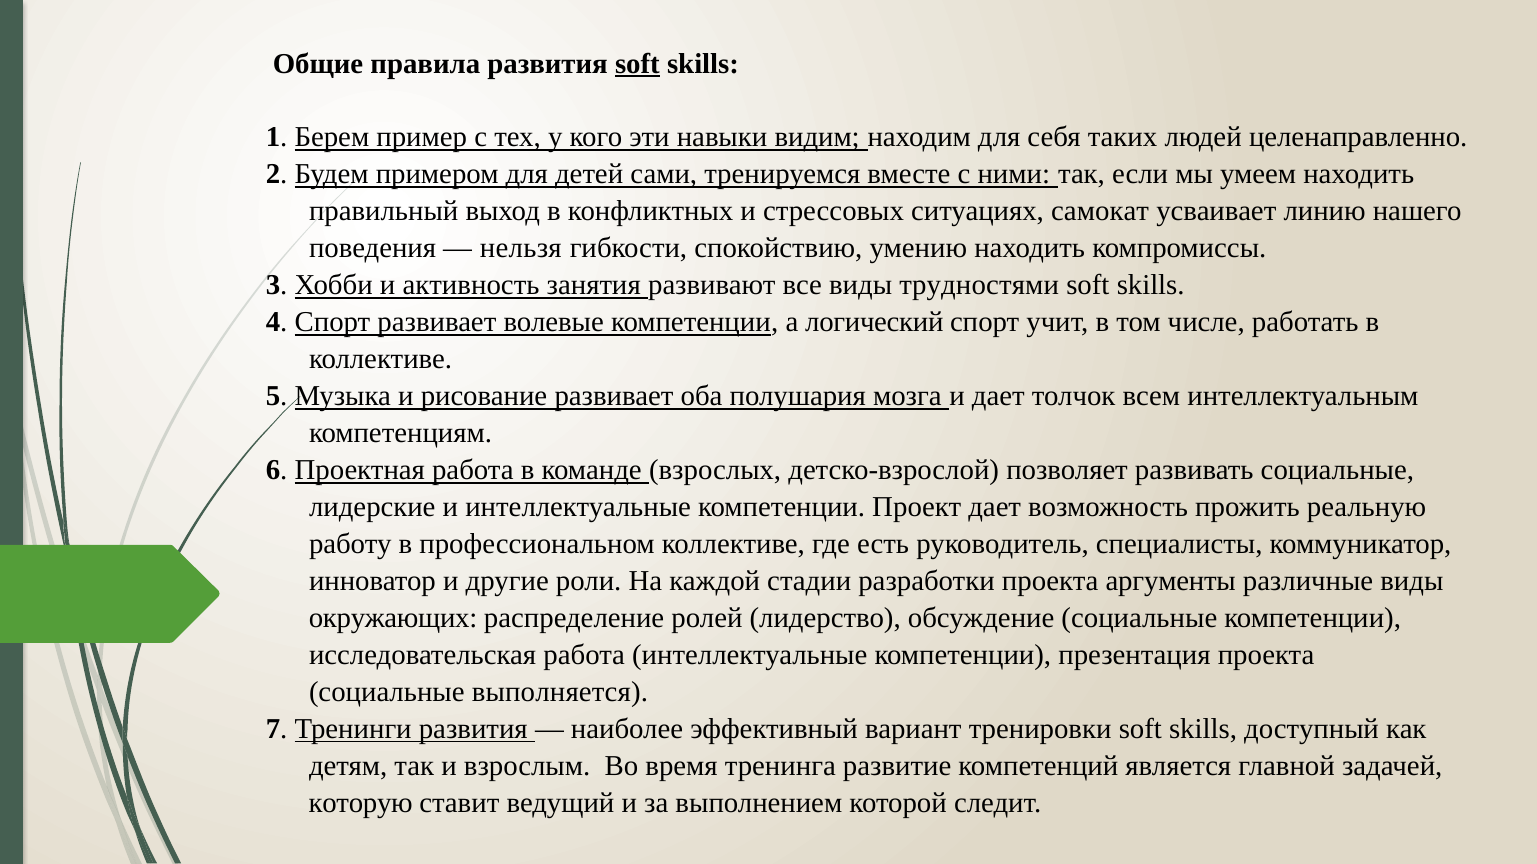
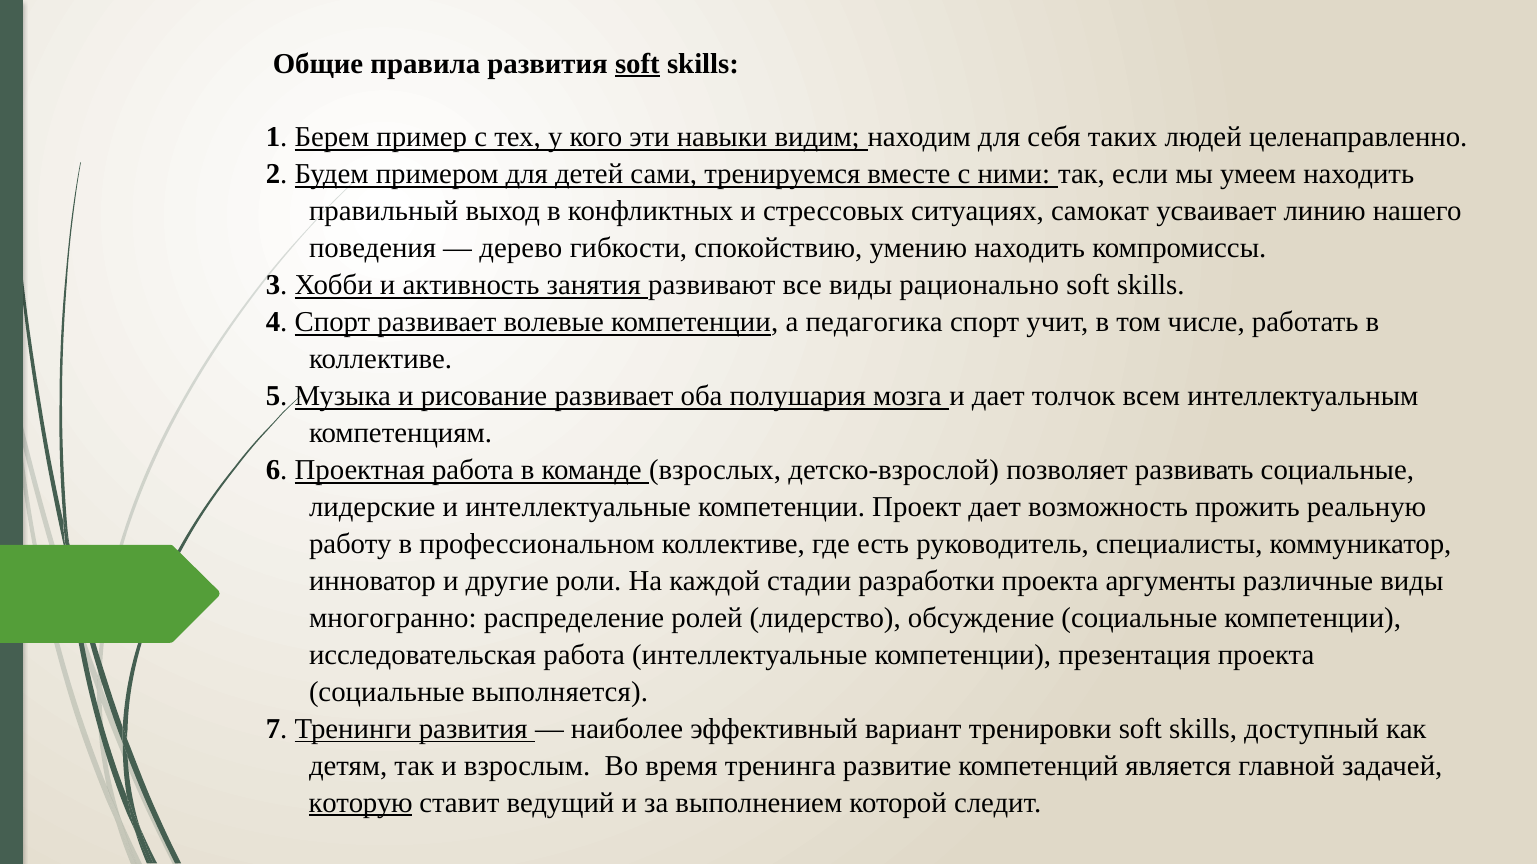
нельзя: нельзя -> дерево (521, 248)
трудностями: трудностями -> рационально (979, 285)
логический: логический -> педагогика (874, 322)
окружающих: окружающих -> многогранно (393, 618)
которую underline: none -> present (361, 803)
